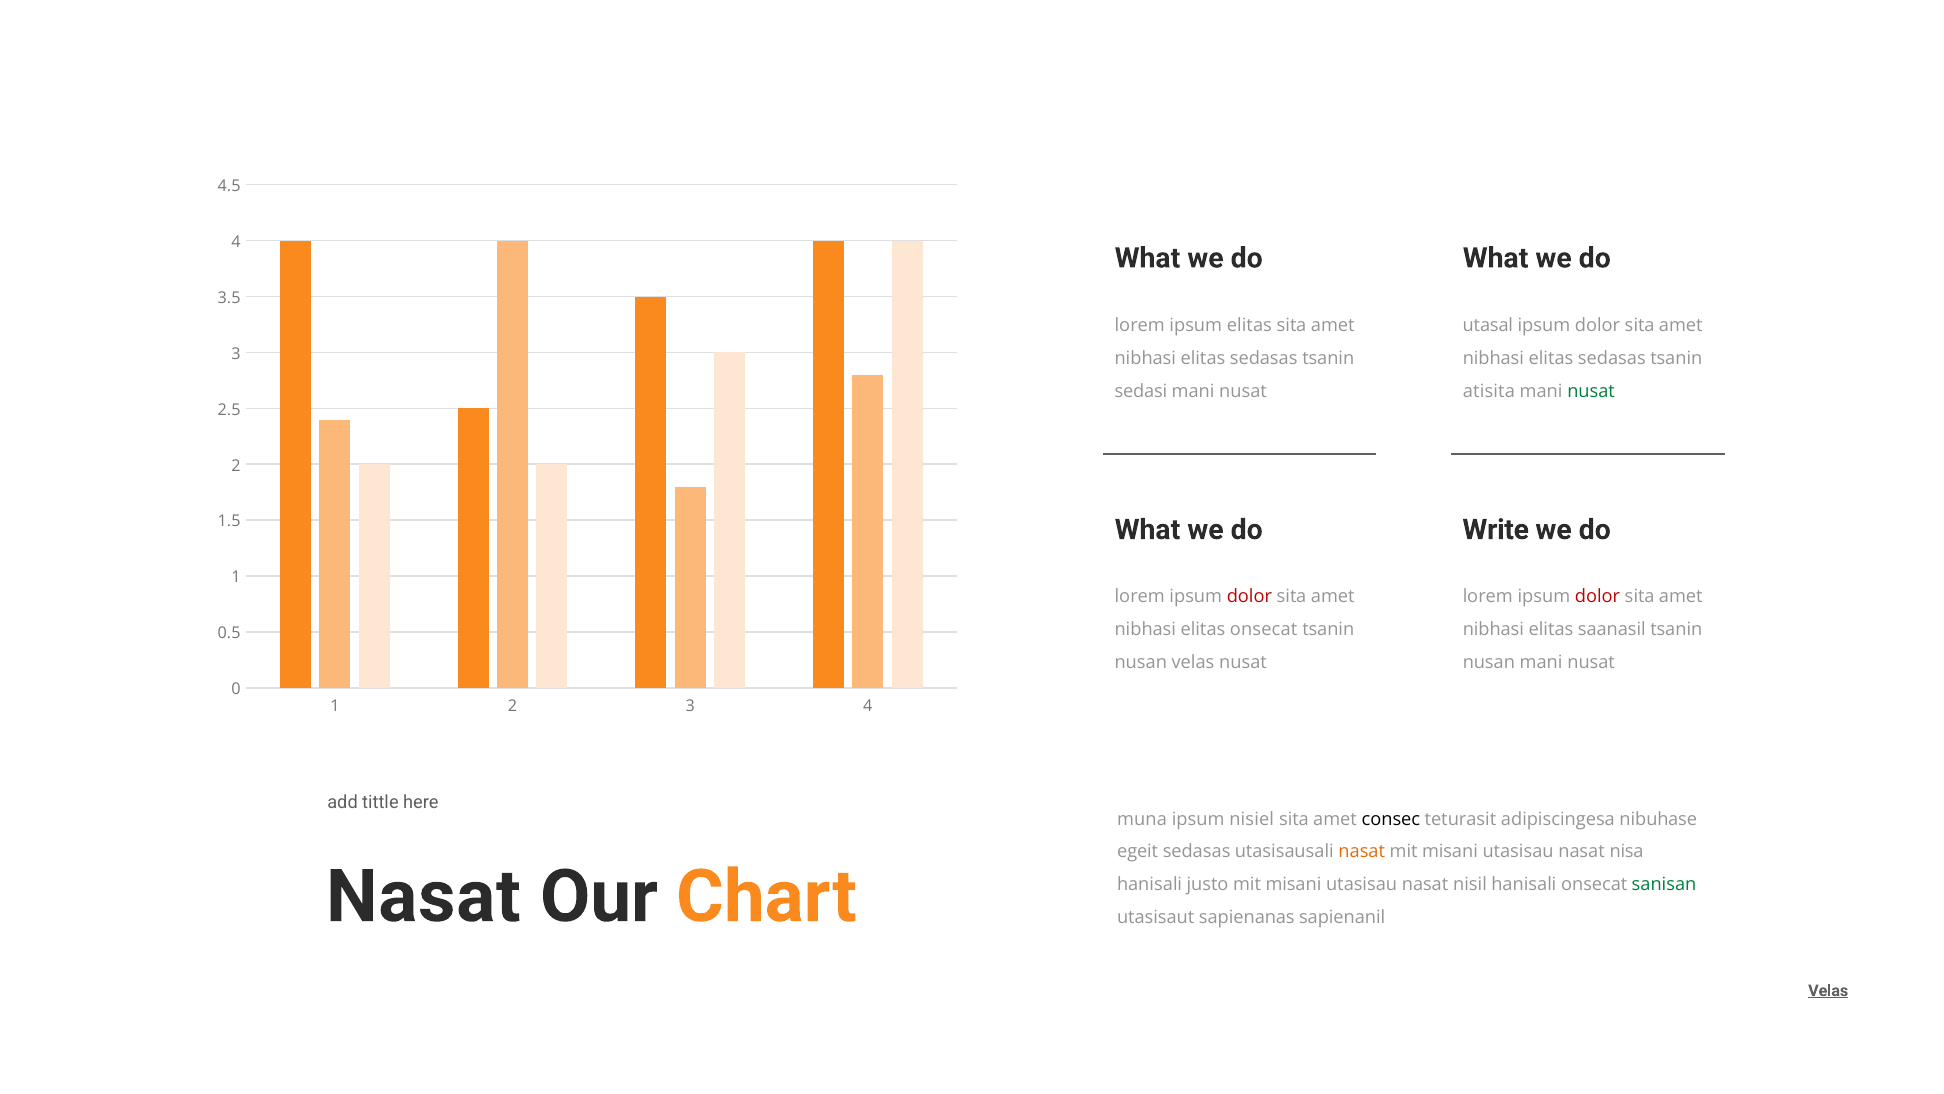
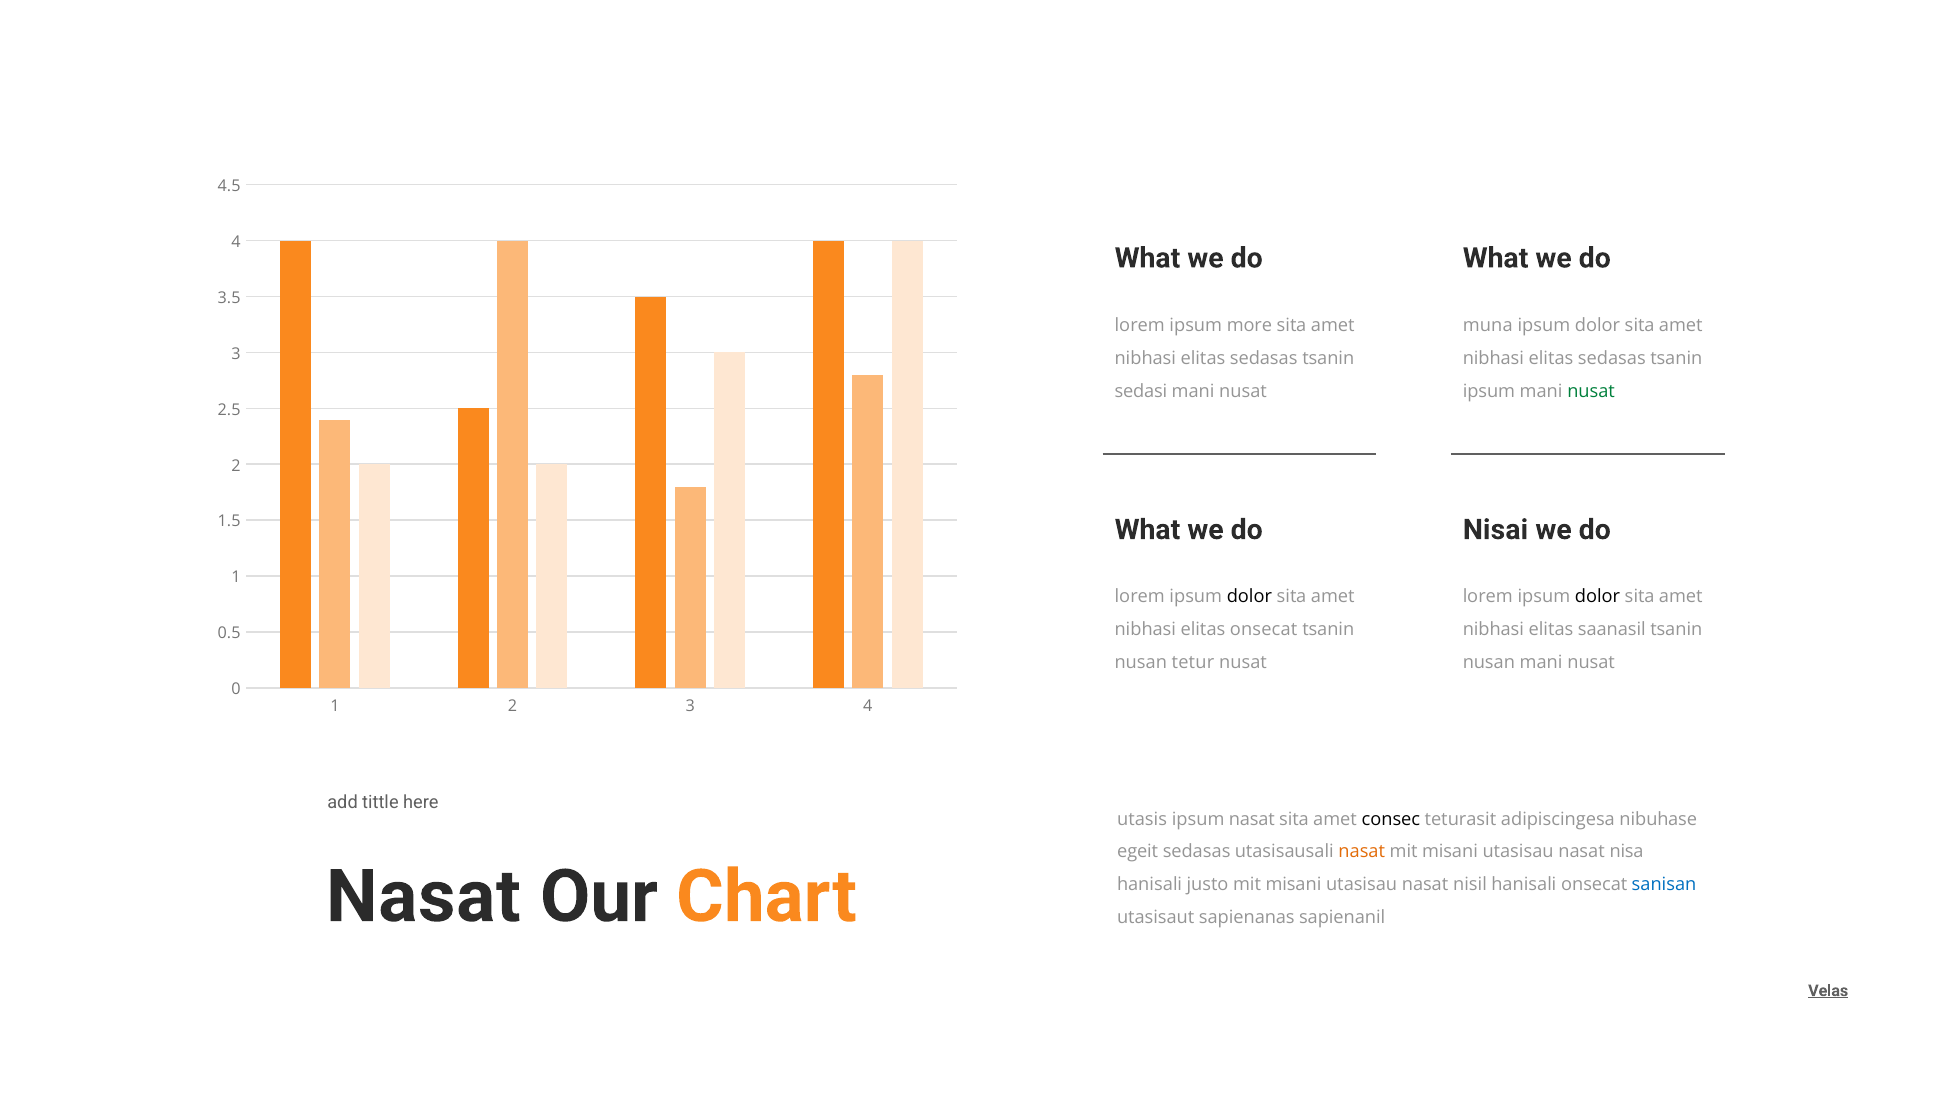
ipsum elitas: elitas -> more (1249, 325)
utasal: utasal -> muna (1488, 325)
atisita: atisita -> ipsum (1489, 391)
Write: Write -> Nisai (1495, 529)
dolor colour: red -> black (1249, 597)
dolor colour: red -> black (1597, 597)
nusan velas: velas -> tetur (1193, 662)
muna: muna -> utasis (1142, 819)
ipsum nisiel: nisiel -> nasat (1252, 819)
sanisan colour: green -> blue (1664, 884)
